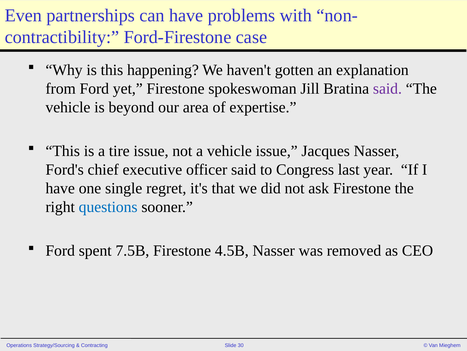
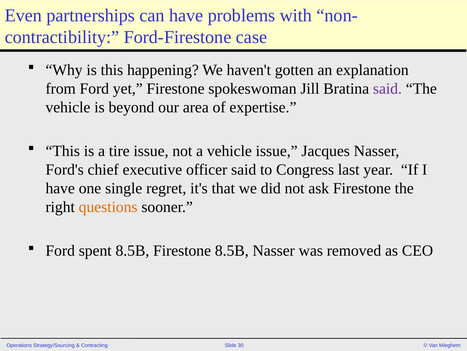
questions colour: blue -> orange (108, 207)
spent 7.5B: 7.5B -> 8.5B (132, 250)
Firestone 4.5B: 4.5B -> 8.5B (232, 250)
